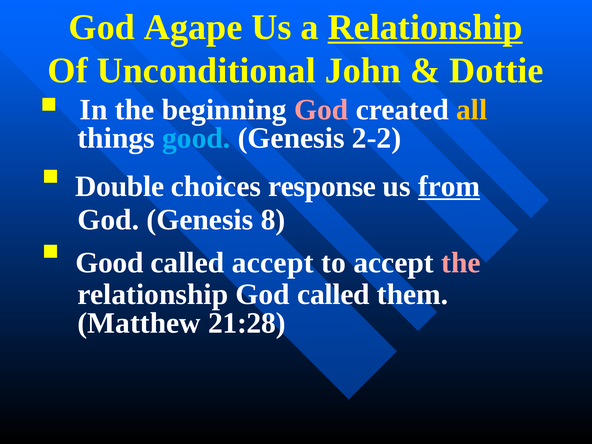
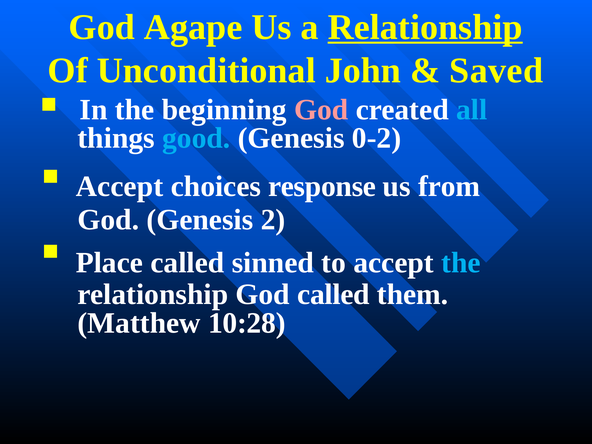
Dottie: Dottie -> Saved (496, 71)
all colour: yellow -> light blue (472, 110)
2-2: 2-2 -> 0-2 (377, 138)
Double: Double -> Accept (119, 186)
from underline: present -> none (449, 186)
8: 8 -> 2 (273, 220)
Good: Good -> Place (109, 263)
called accept: accept -> sinned (273, 263)
the colour: pink -> light blue (461, 263)
21:28: 21:28 -> 10:28 (247, 323)
